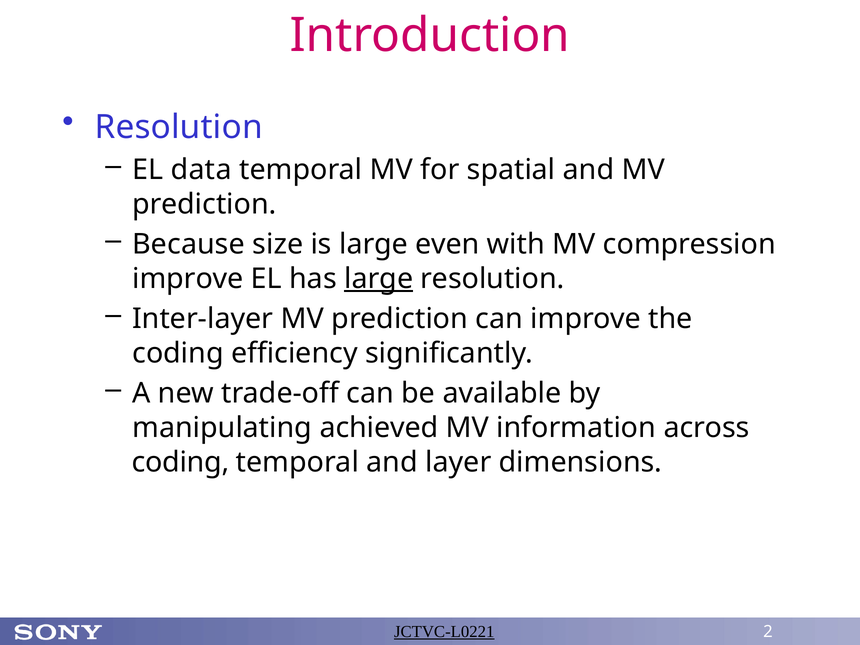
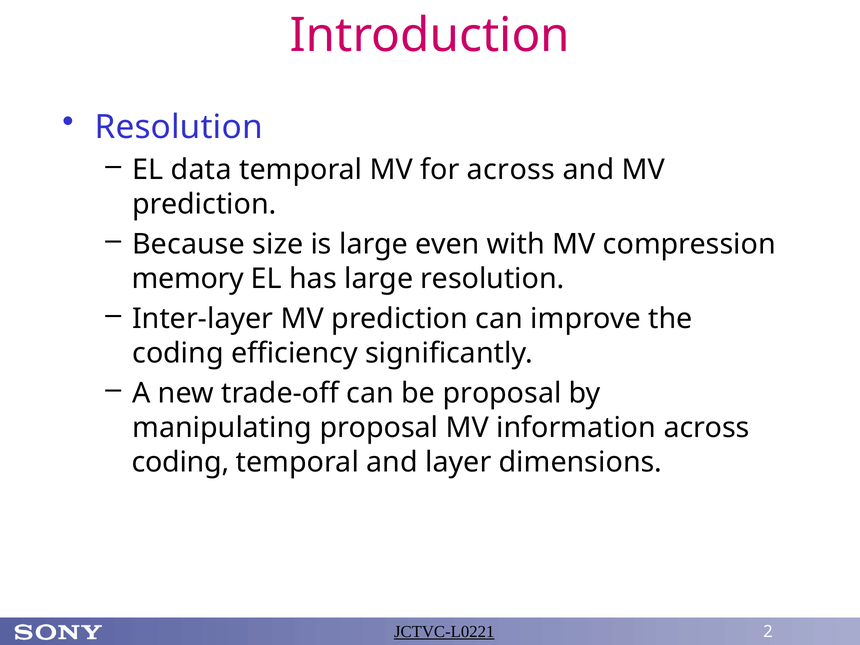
for spatial: spatial -> across (511, 170)
improve: improve -> memory (188, 279)
large underline: present -> none (379, 279)
be available: available -> proposal (502, 393)
manipulating achieved: achieved -> proposal (379, 428)
